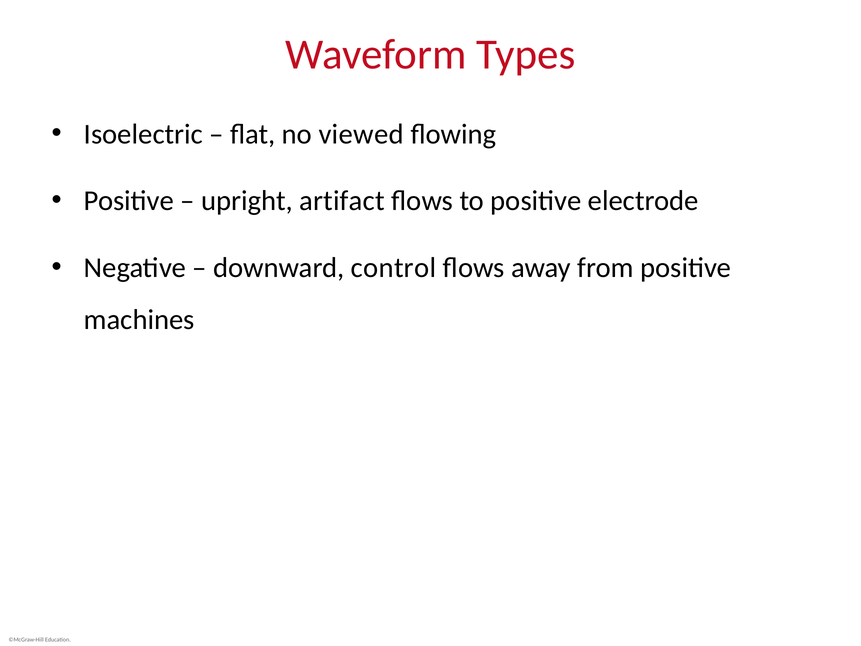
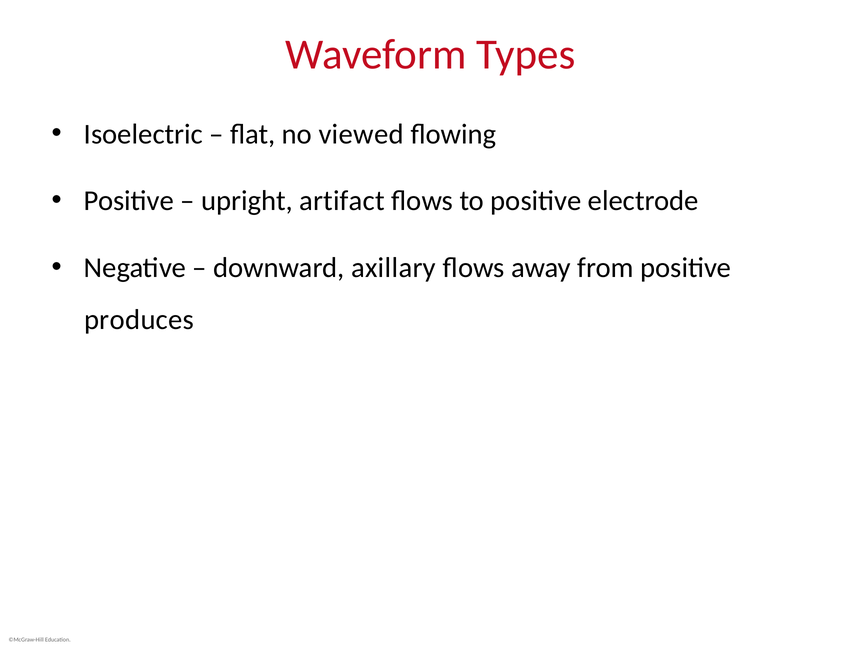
control: control -> axillary (394, 268)
machines: machines -> produces (139, 320)
